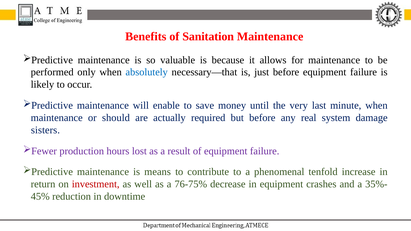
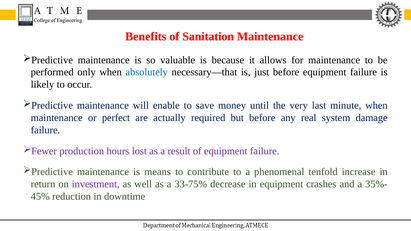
should: should -> perfect (116, 118)
sisters: sisters -> failure (45, 130)
investment colour: red -> purple (96, 184)
76-75%: 76-75% -> 33-75% (191, 184)
